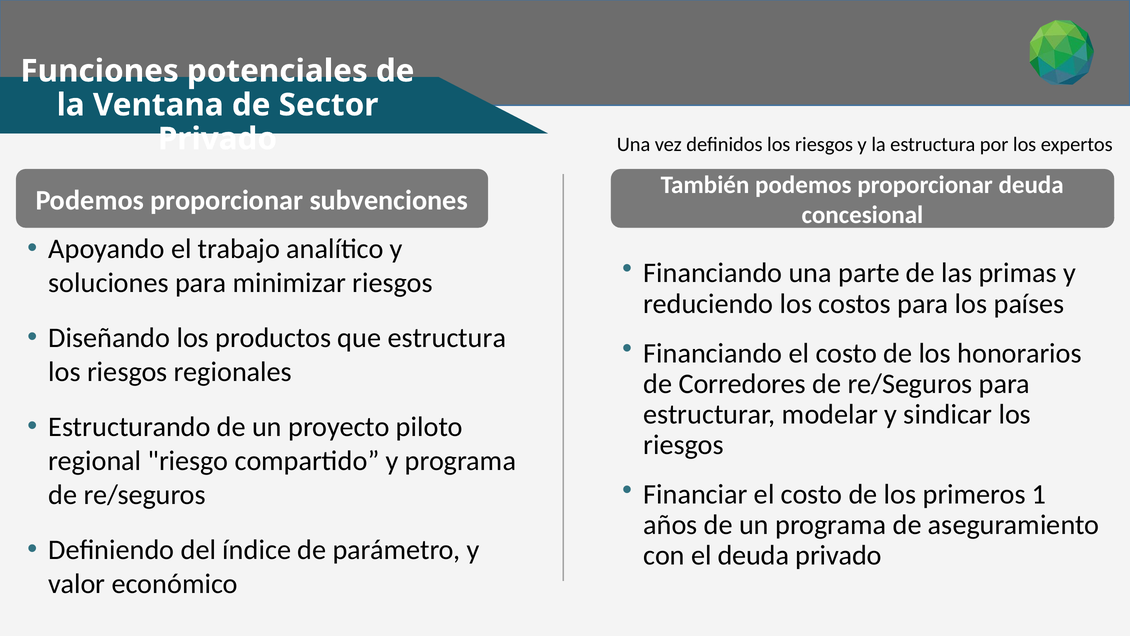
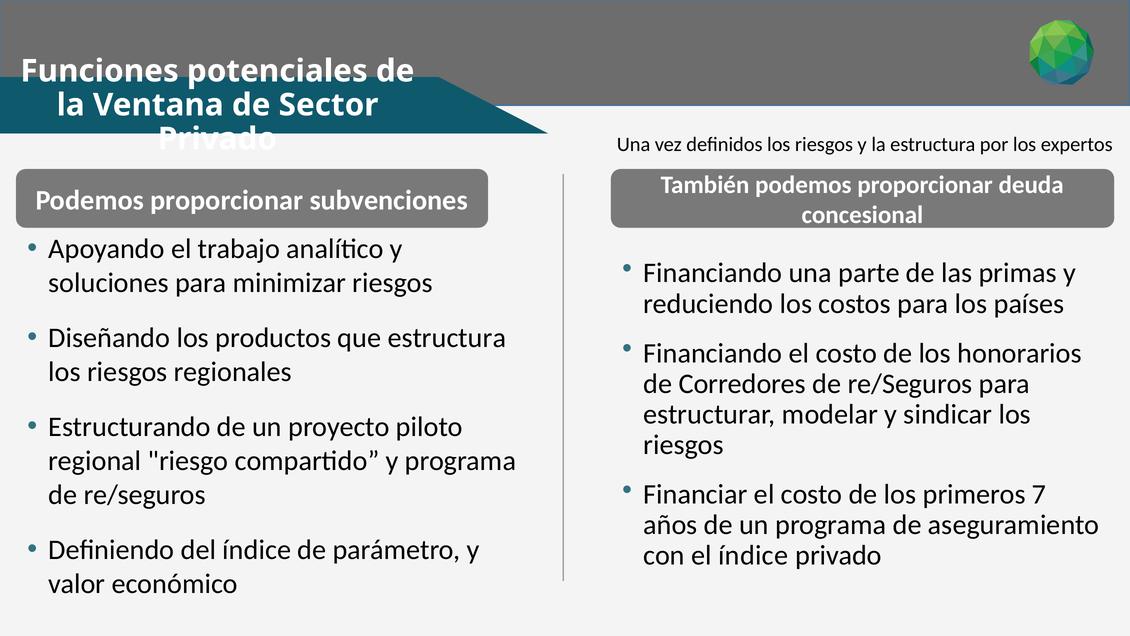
1: 1 -> 7 (1039, 494)
el deuda: deuda -> índice (753, 555)
